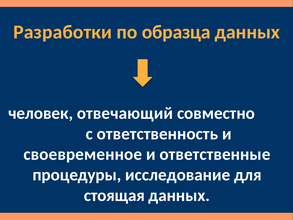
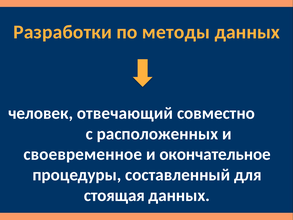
образца: образца -> методы (176, 32)
ответственность: ответственность -> расположенных (157, 134)
ответственные: ответственные -> окончательное (215, 154)
исследование: исследование -> составленный (178, 175)
